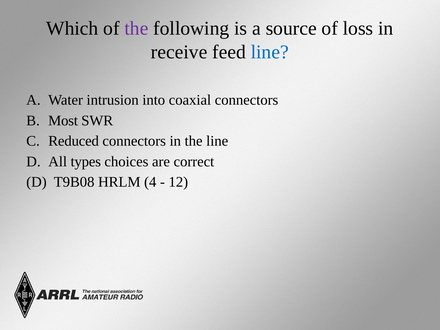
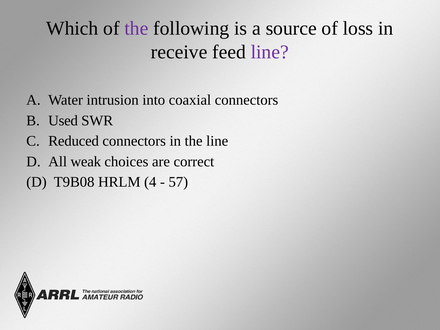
line colour: blue -> purple (270, 52)
Most: Most -> Used (63, 121)
types: types -> weak (86, 162)
12: 12 -> 57 (178, 182)
